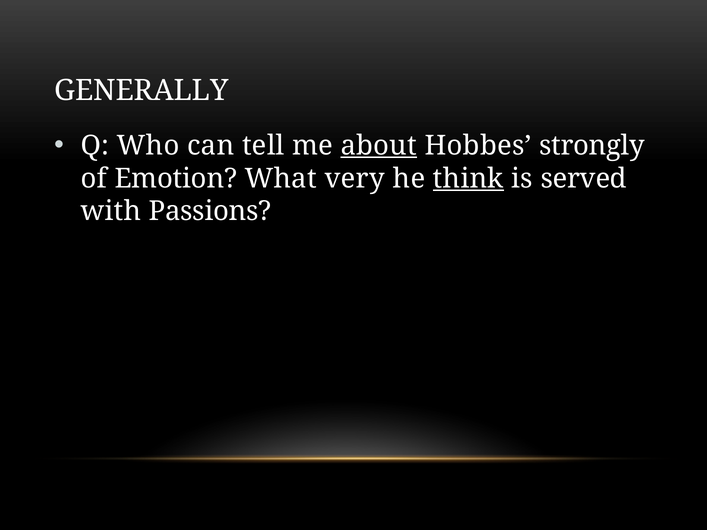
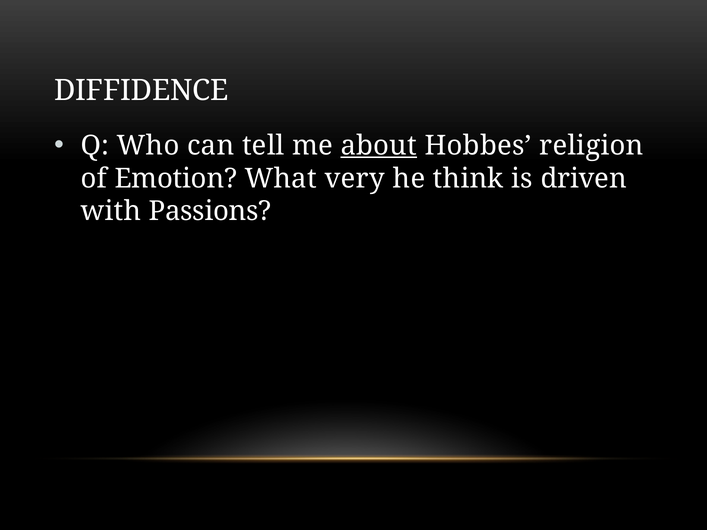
GENERALLY: GENERALLY -> DIFFIDENCE (141, 90)
strongly: strongly -> religion (592, 146)
think underline: present -> none (468, 179)
served: served -> driven (584, 179)
